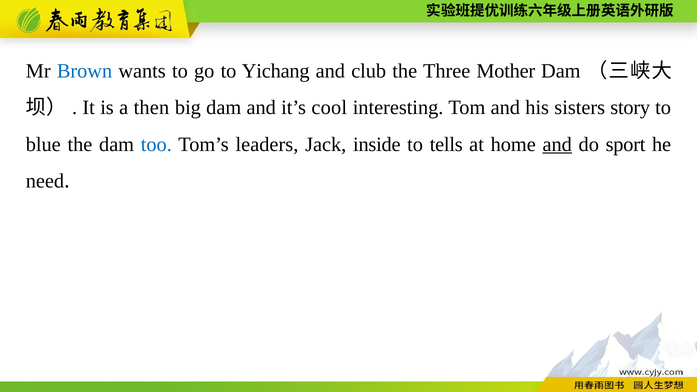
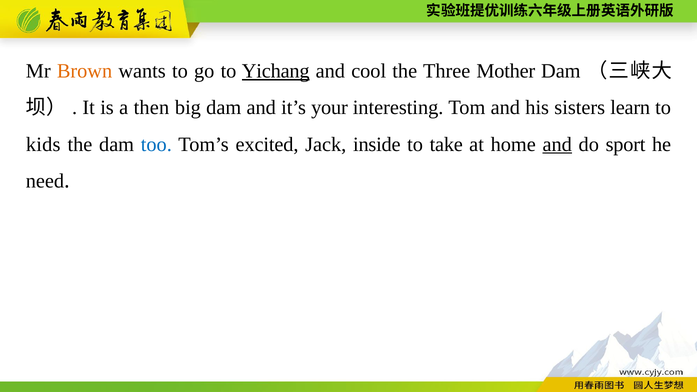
Brown colour: blue -> orange (85, 71)
Yichang underline: none -> present (276, 71)
club: club -> cool (369, 71)
cool: cool -> your (329, 108)
story: story -> learn (630, 108)
blue: blue -> kids (43, 144)
leaders: leaders -> excited (267, 144)
tells: tells -> take (446, 144)
